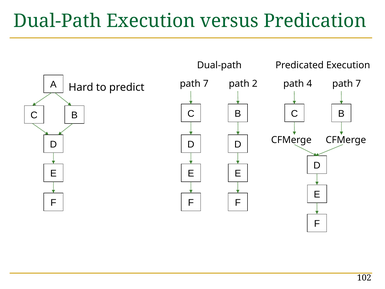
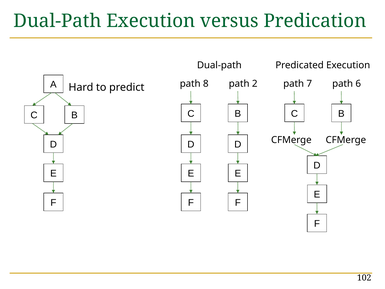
7: 7 -> 8 (206, 84)
4: 4 -> 7 (309, 84)
7: 7 -> 6 (358, 84)
